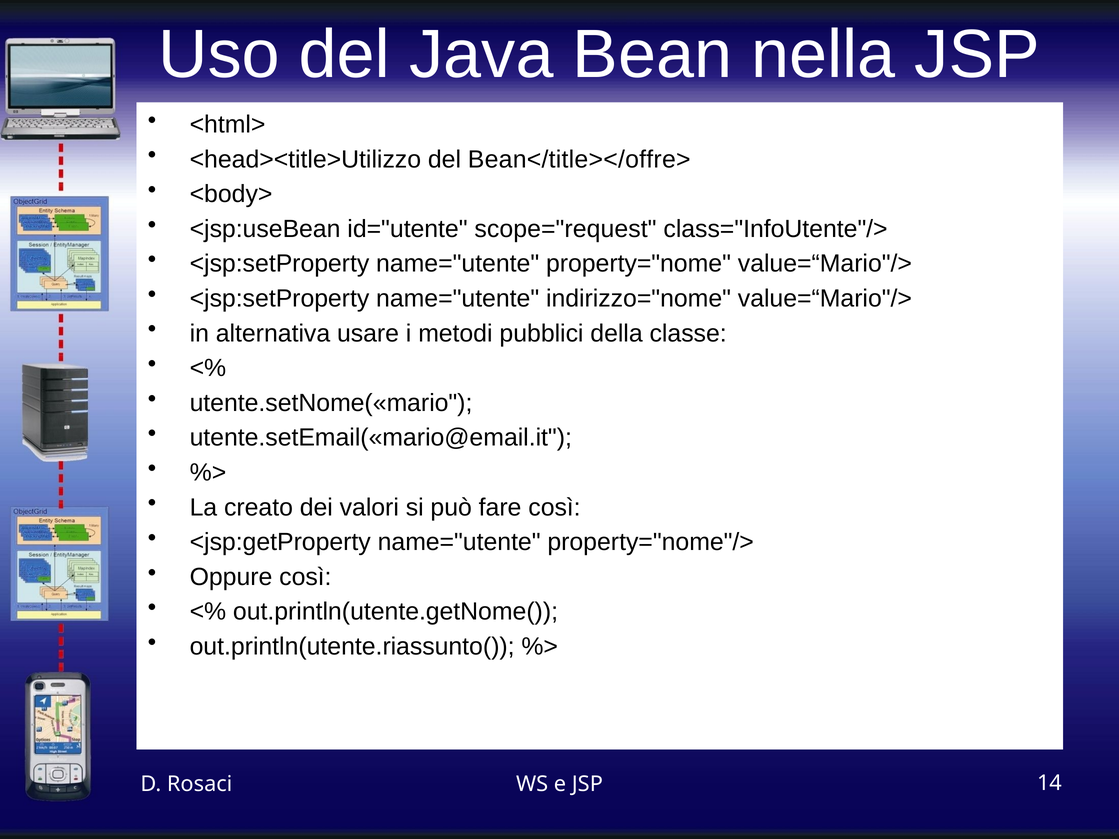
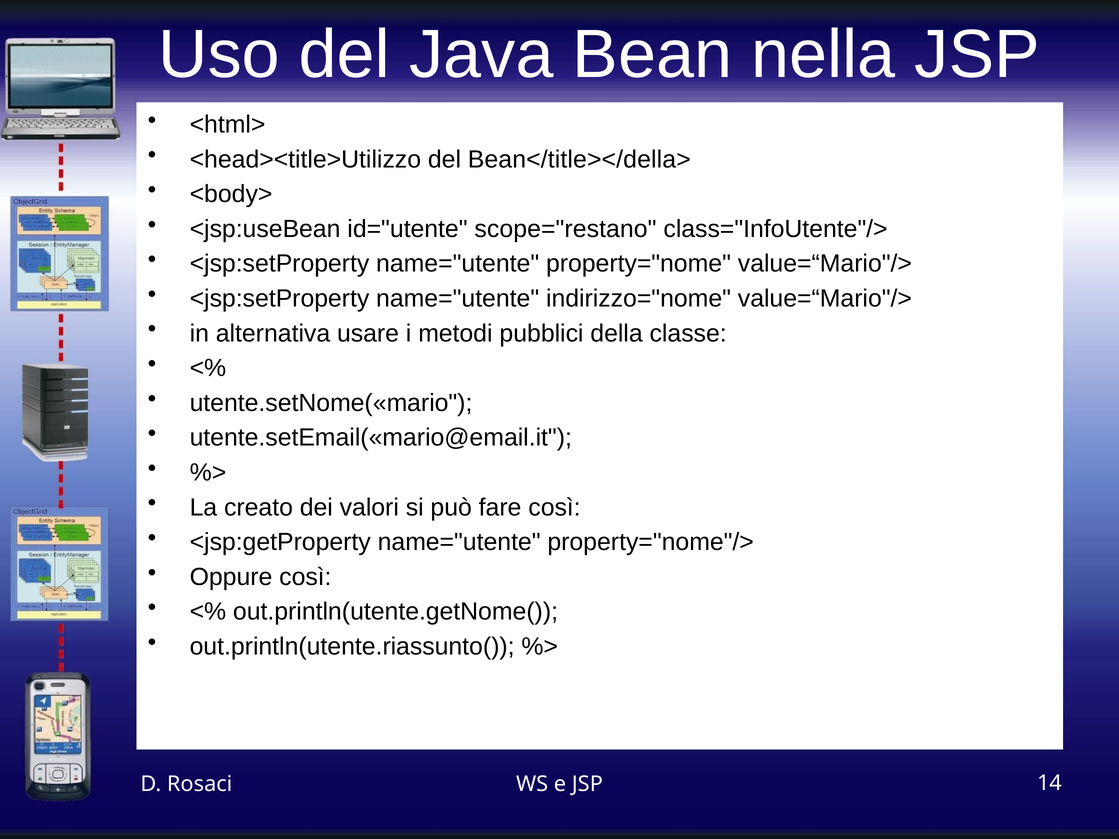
Bean</title></offre>: Bean</title></offre> -> Bean</title></della> (579, 159)
scope="request: scope="request -> scope="restano (565, 229)
